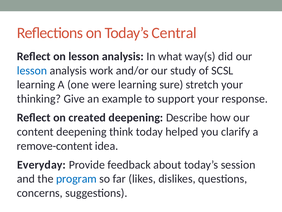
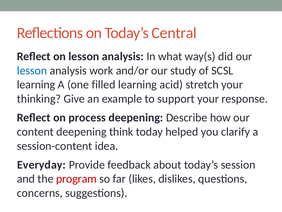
were: were -> filled (104, 84)
sure: sure -> acid (171, 84)
created: created -> process (87, 117)
remove-content: remove-content -> session-content (55, 146)
program colour: blue -> red (76, 178)
